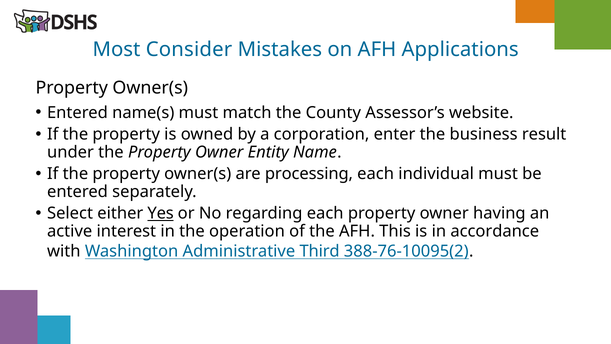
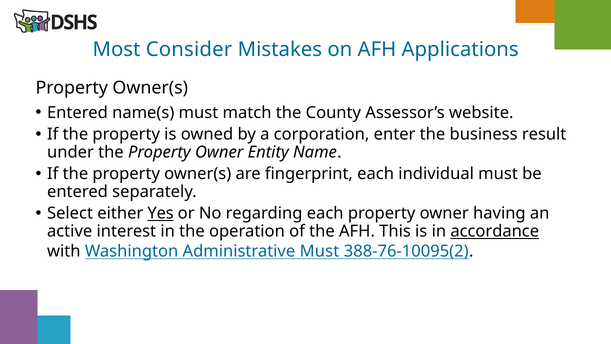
processing: processing -> fingerprint (309, 174)
accordance underline: none -> present (495, 231)
Administrative Third: Third -> Must (319, 251)
